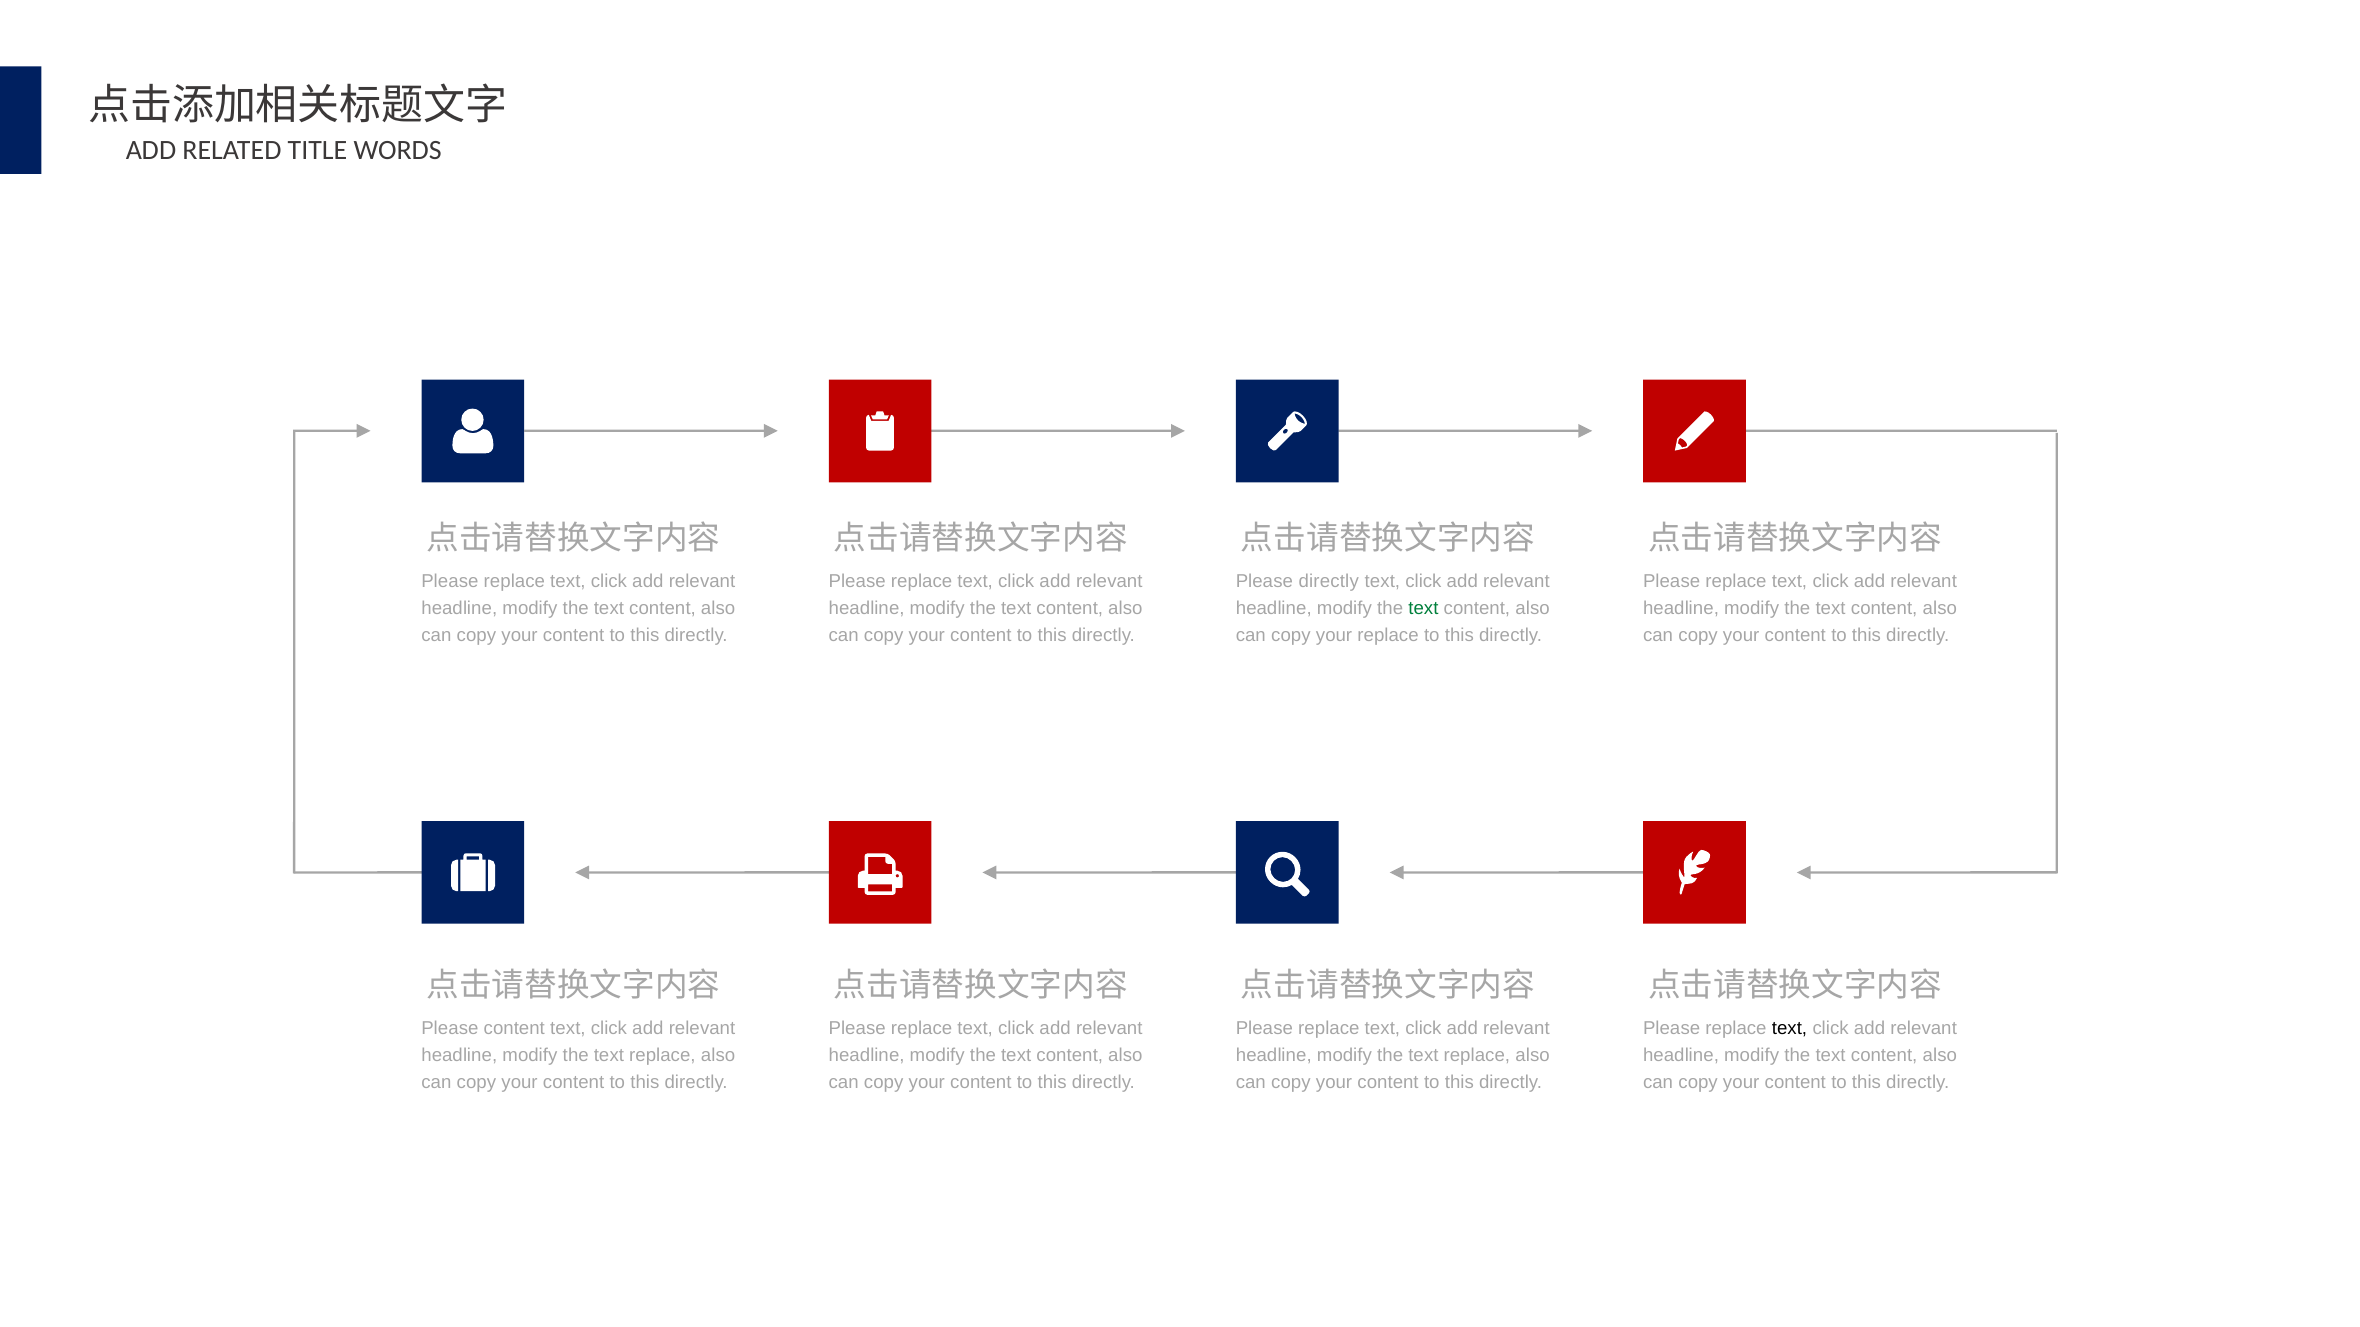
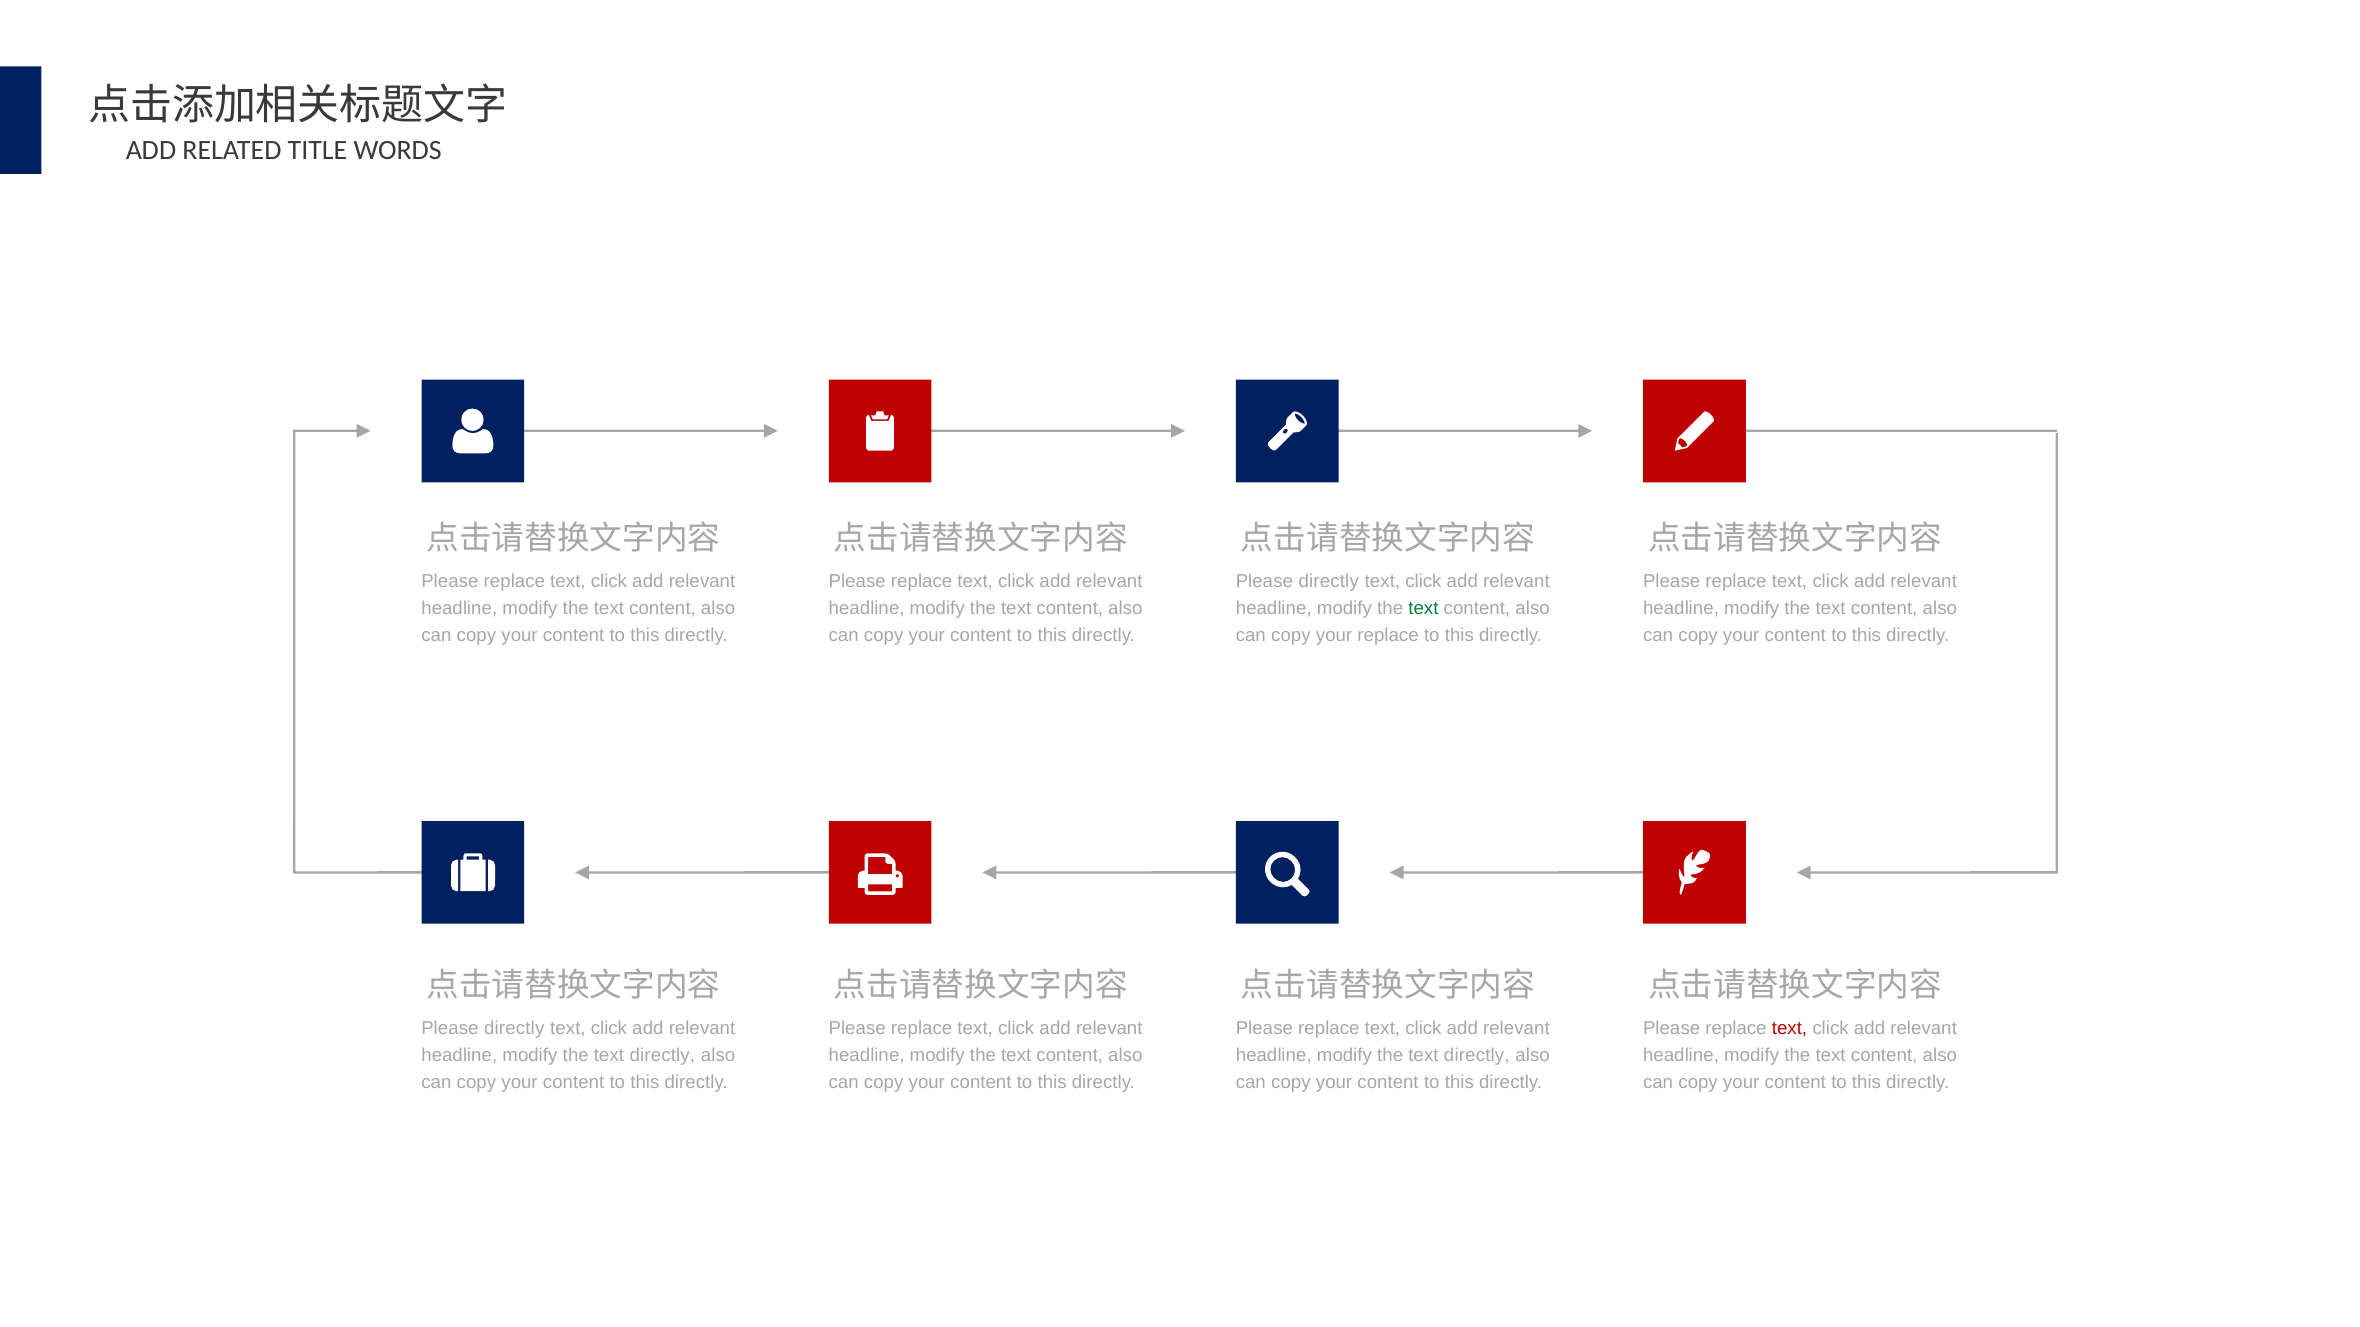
content: content -> directly (514, 1029)
text colour: black -> red (1789, 1029)
replace: replace -> directly (662, 1056)
replace: replace -> directly (1477, 1056)
